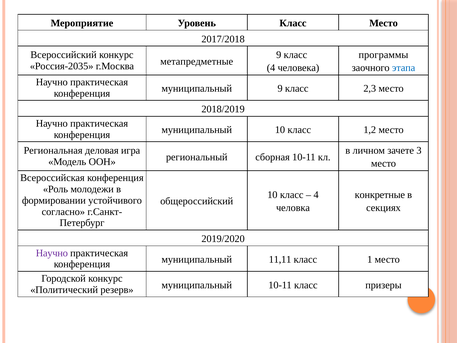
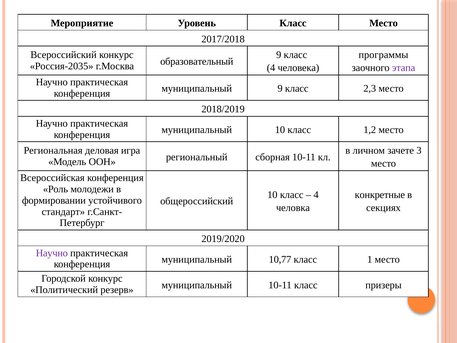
метапредметные: метапредметные -> образовательный (197, 61)
этапа colour: blue -> purple (404, 68)
согласно: согласно -> стандарт (63, 211)
11,11: 11,11 -> 10,77 (280, 259)
